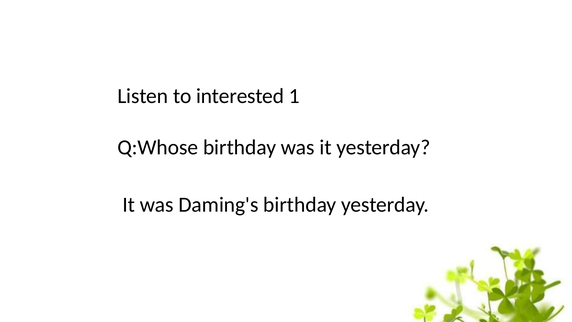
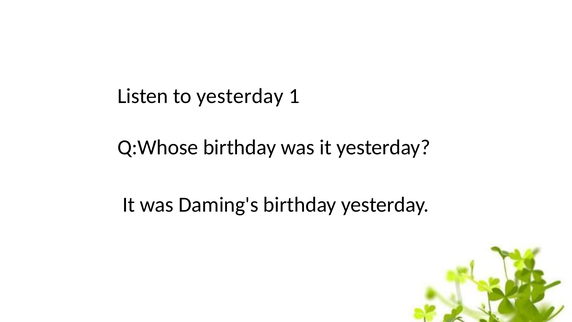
to interested: interested -> yesterday (240, 96)
